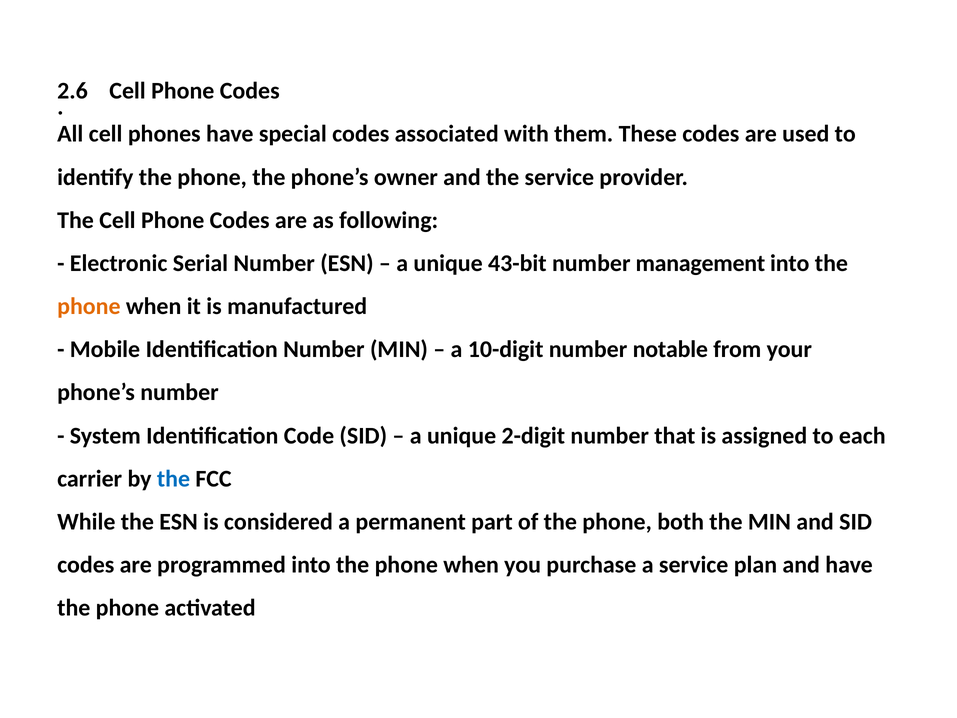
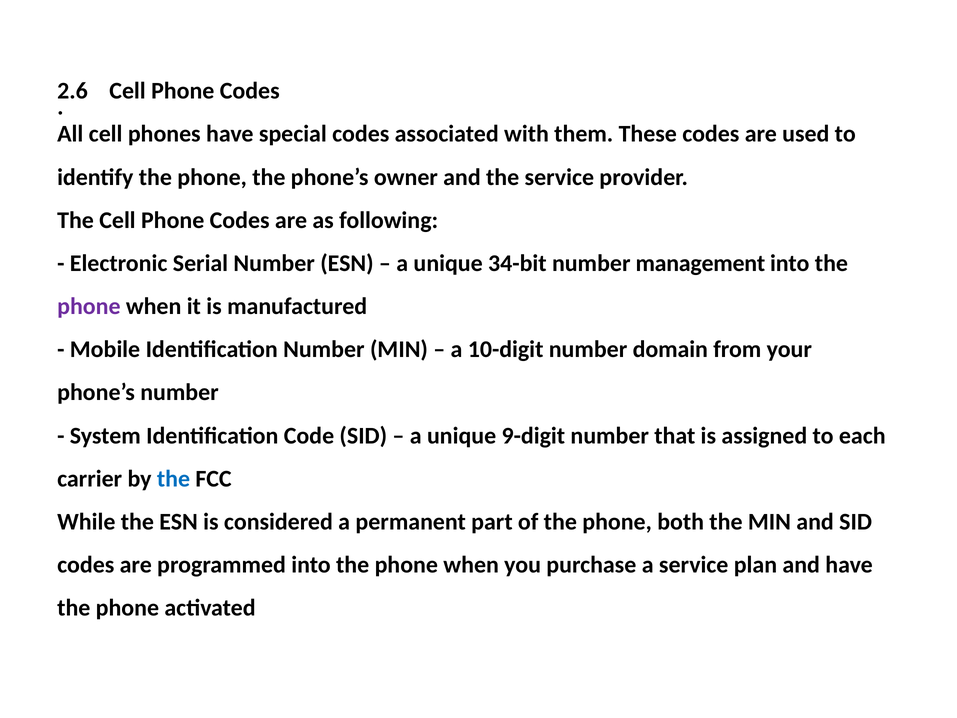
43-bit: 43-bit -> 34-bit (517, 263)
phone colour: orange -> purple (89, 306)
notable: notable -> domain (670, 349)
2-digit: 2-digit -> 9-digit (533, 435)
